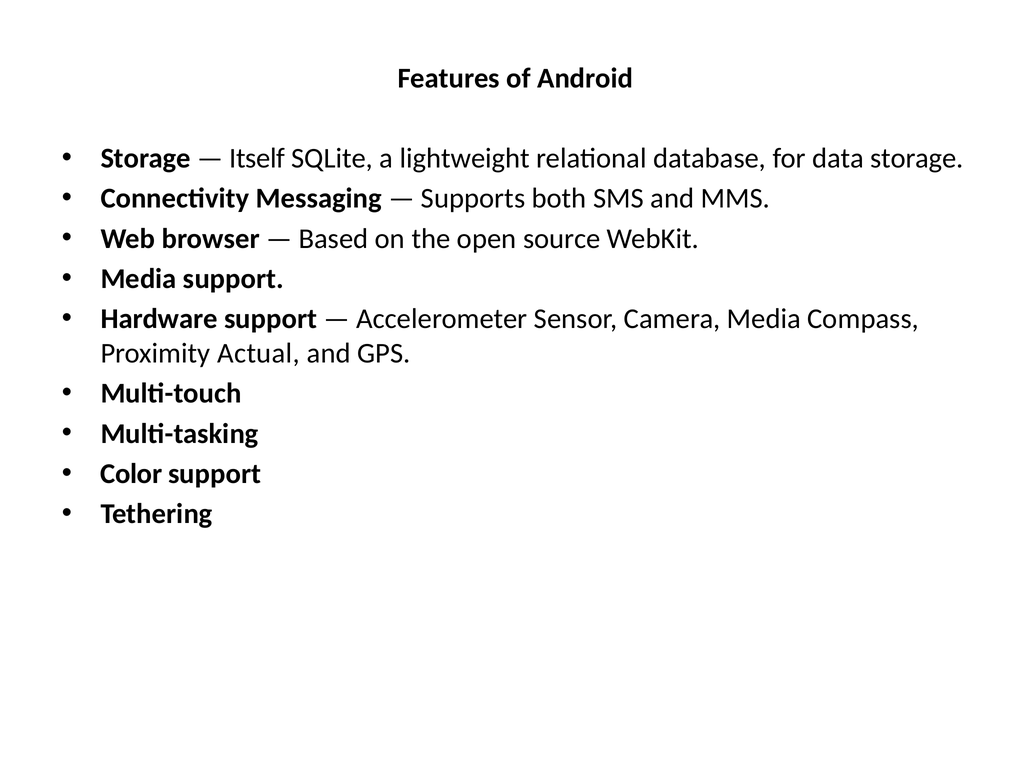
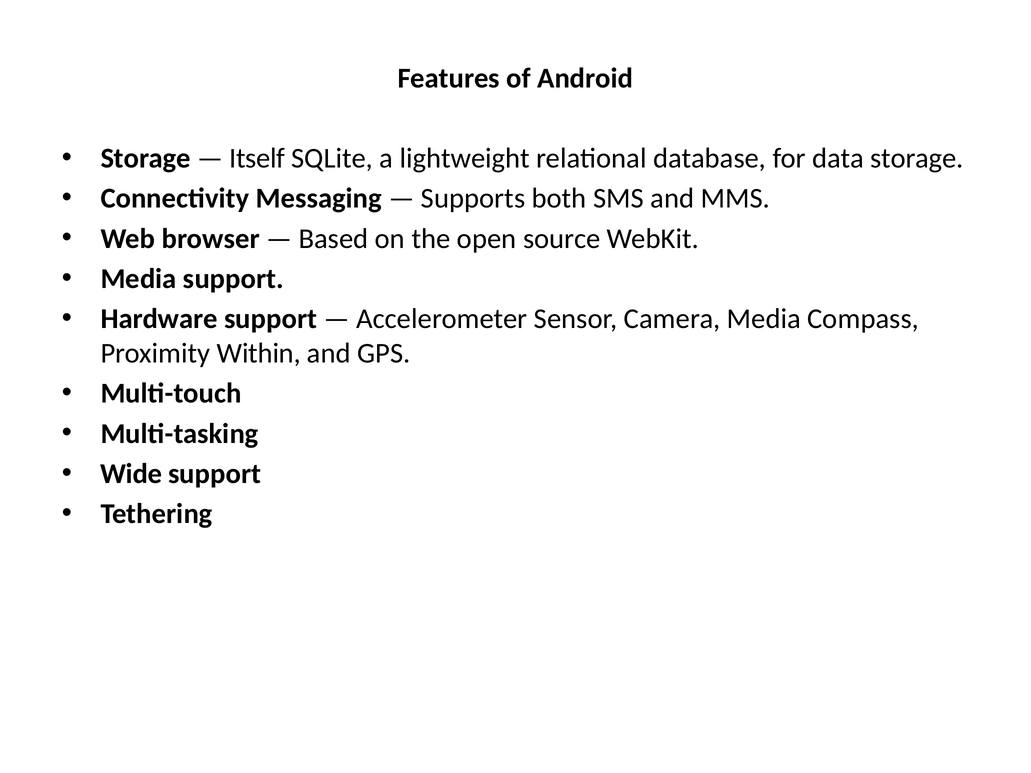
Actual: Actual -> Within (259, 353)
Color: Color -> Wide (131, 474)
